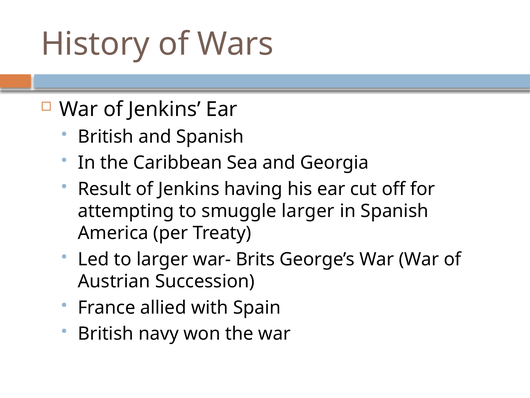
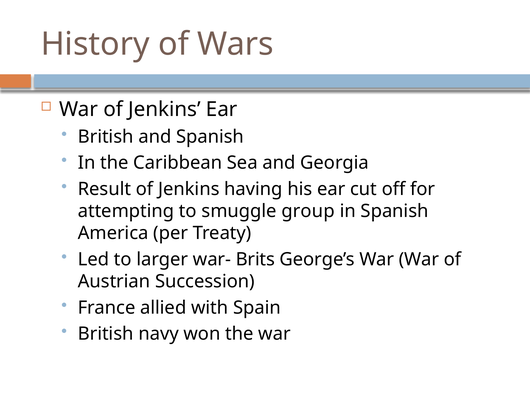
smuggle larger: larger -> group (308, 211)
